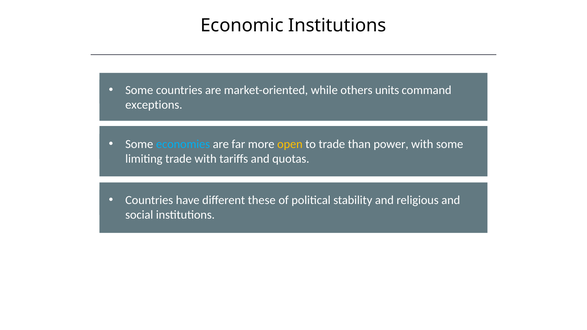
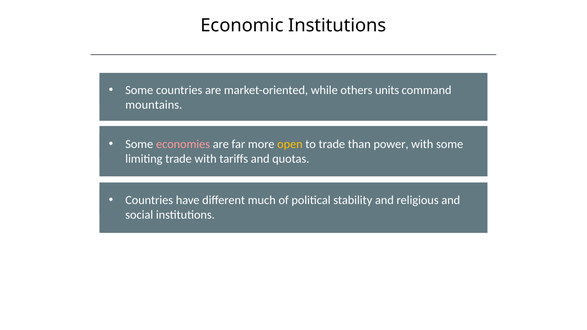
exceptions: exceptions -> mountains (154, 105)
economies colour: light blue -> pink (183, 144)
these: these -> much (262, 200)
